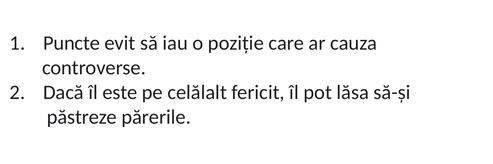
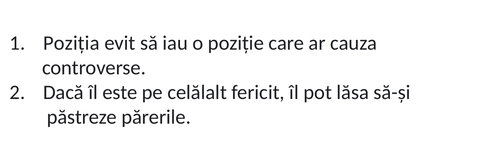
Puncte: Puncte -> Poziția (71, 43)
